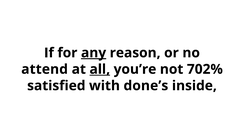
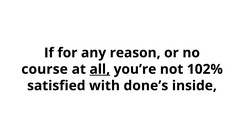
any underline: present -> none (94, 53)
attend: attend -> course (45, 69)
702%: 702% -> 102% (205, 69)
